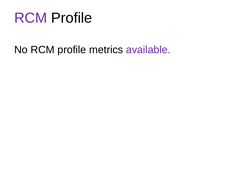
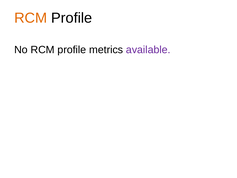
RCM colour: purple -> orange (31, 18)
